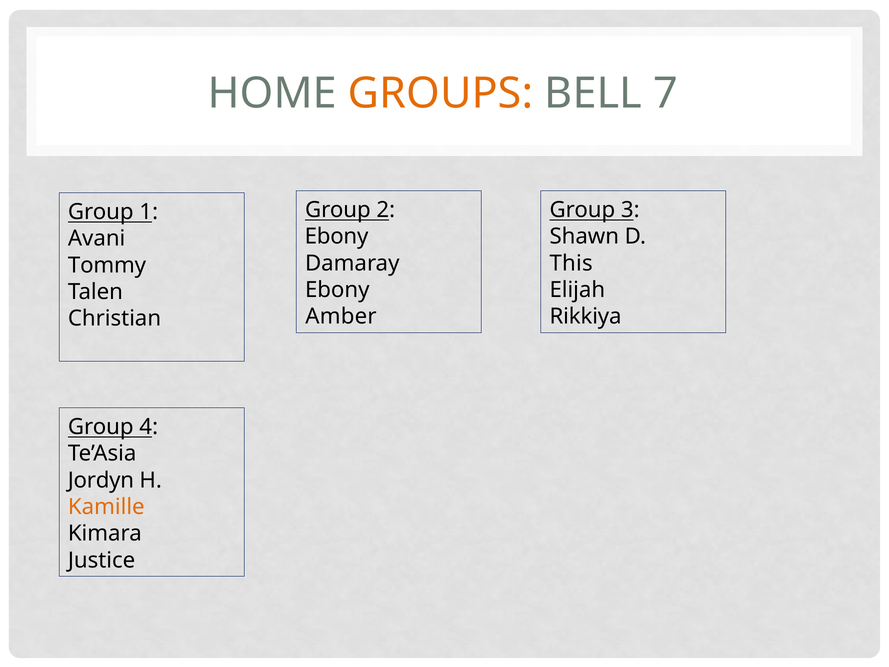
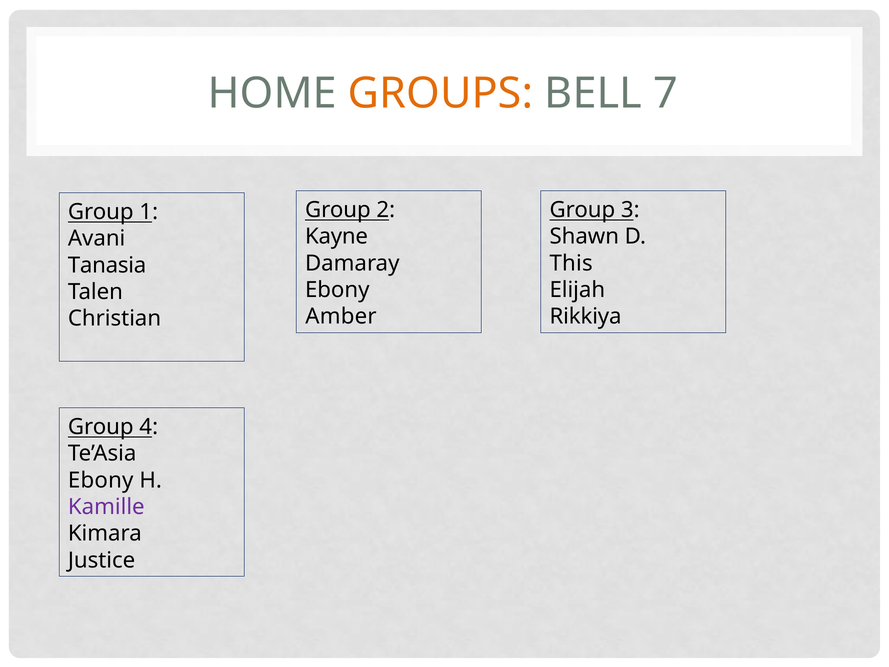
Ebony: Ebony -> Kayne (337, 237)
Tommy: Tommy -> Tanasia (107, 265)
Jordyn: Jordyn -> Ebony (101, 480)
Kamille colour: orange -> purple (106, 507)
